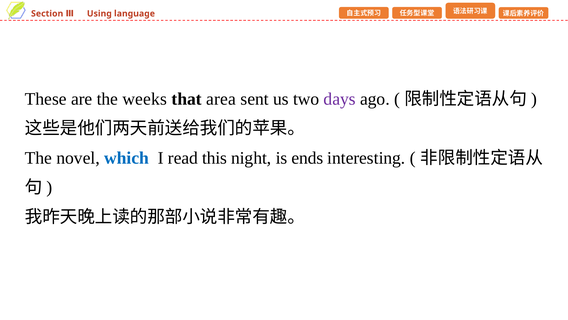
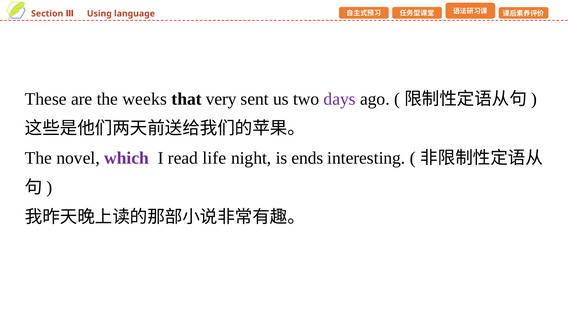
area: area -> very (221, 99)
which colour: blue -> purple (127, 158)
this: this -> life (214, 158)
